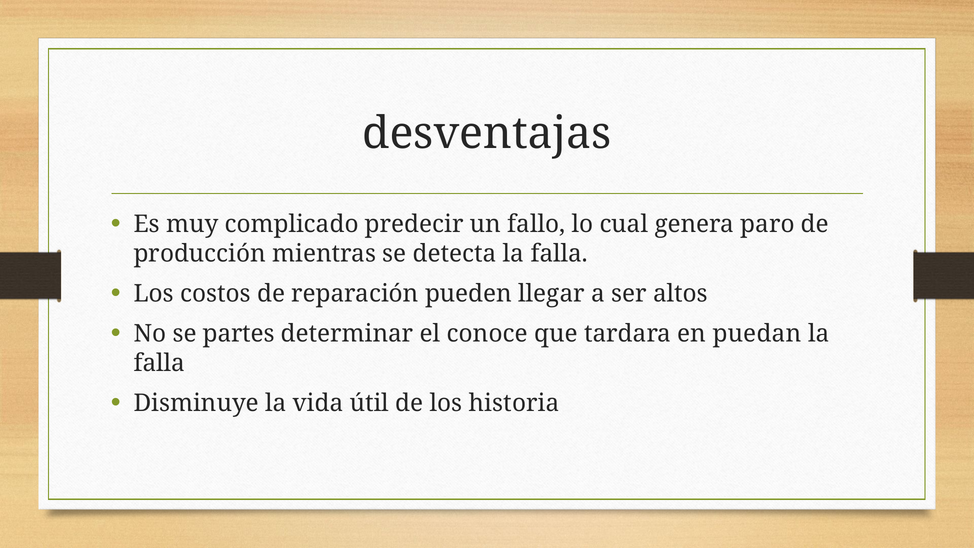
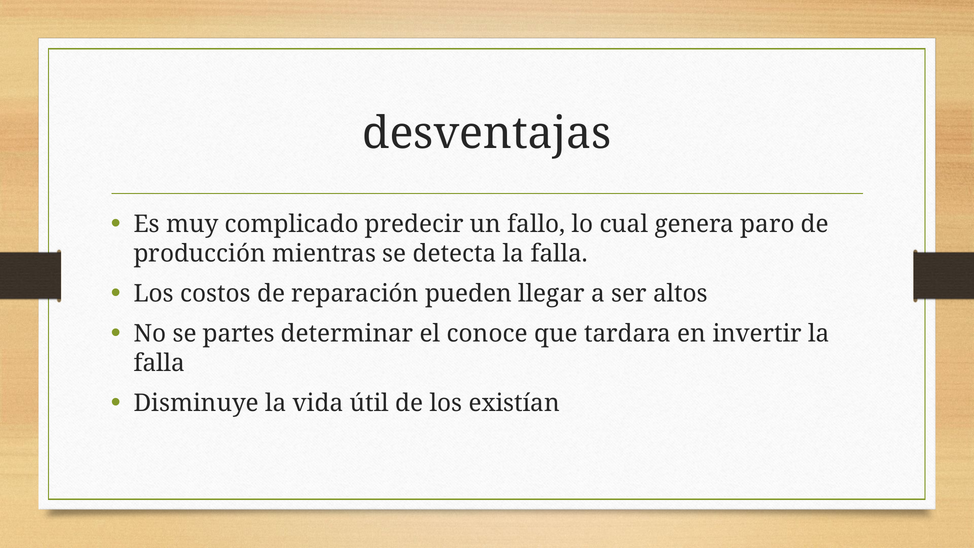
puedan: puedan -> invertir (757, 334)
historia: historia -> existían (514, 403)
